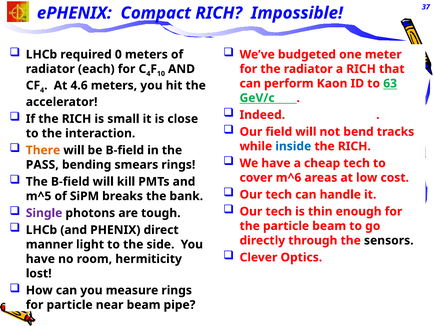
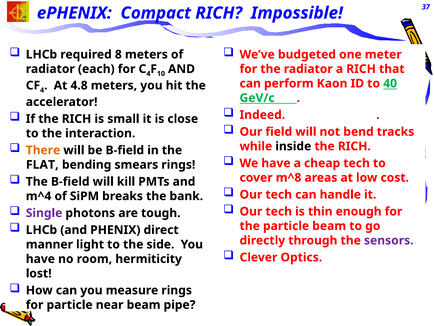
0: 0 -> 8 (118, 54)
63: 63 -> 40 (390, 83)
4.6: 4.6 -> 4.8 (79, 85)
inside colour: blue -> black (293, 146)
PASS: PASS -> FLAT (42, 164)
m^6: m^6 -> m^8 (289, 177)
m^5: m^5 -> m^4 (39, 196)
sensors colour: black -> purple (389, 240)
